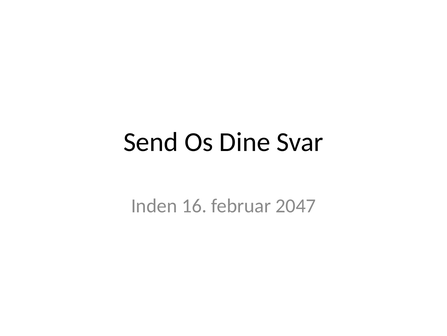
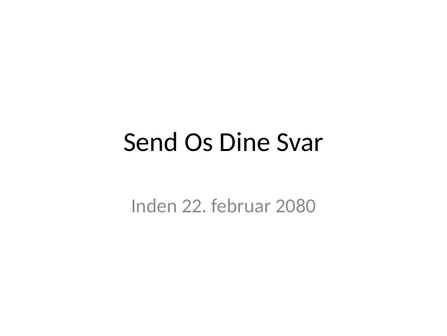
16: 16 -> 22 (194, 206)
2047: 2047 -> 2080 (296, 206)
